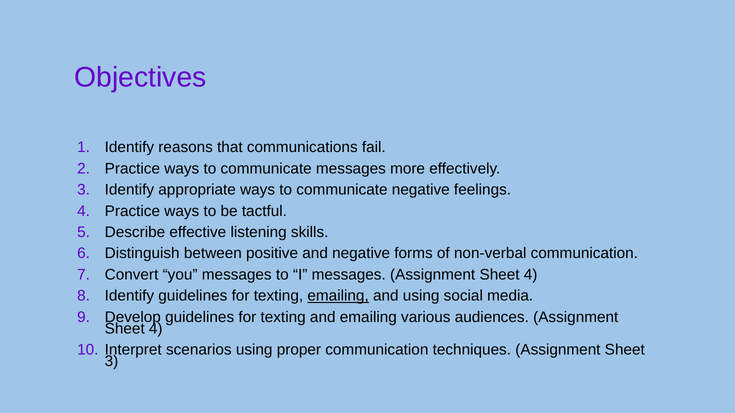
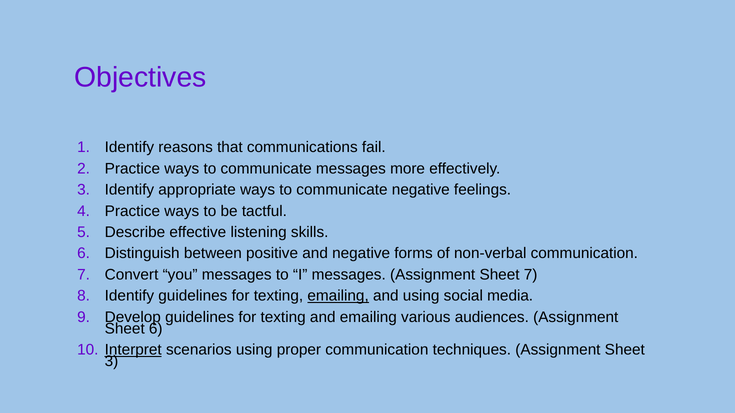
messages Assignment Sheet 4: 4 -> 7 (531, 275)
4: 4 -> 6 (156, 329)
Interpret underline: none -> present (133, 350)
